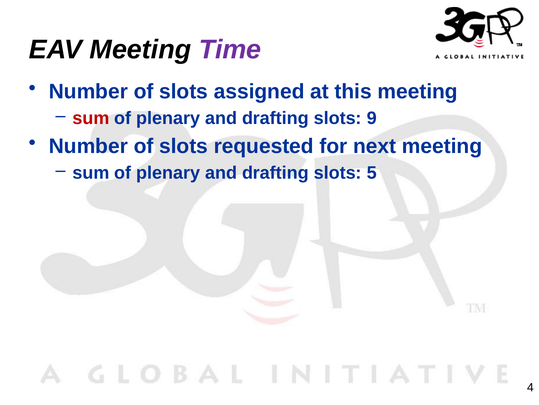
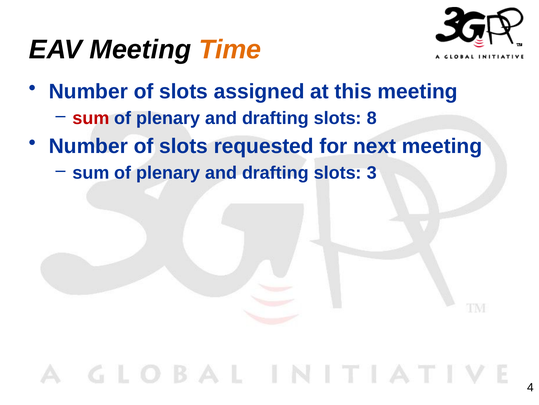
Time colour: purple -> orange (230, 49)
9: 9 -> 8 (372, 118)
5: 5 -> 3 (372, 173)
